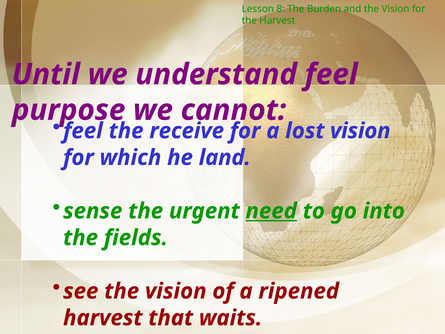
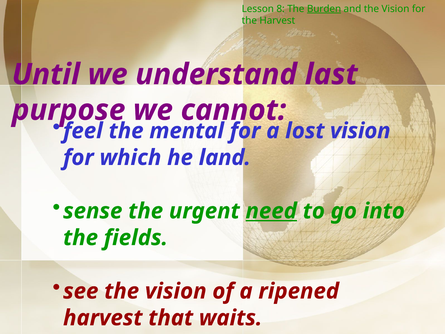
Burden underline: none -> present (324, 9)
understand feel: feel -> last (331, 74)
receive: receive -> mental (187, 131)
